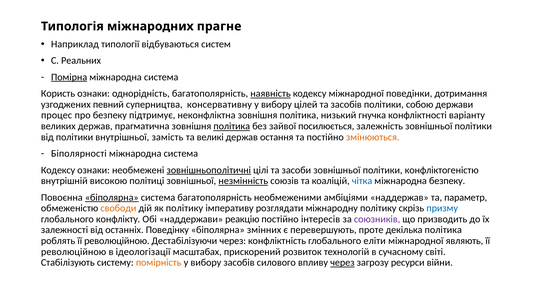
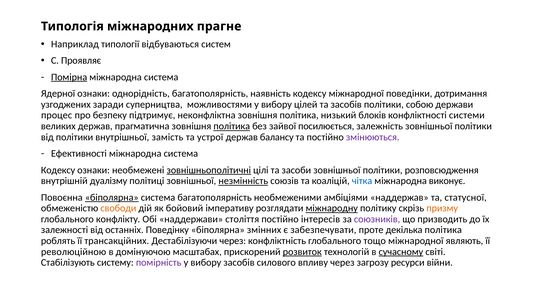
Реальних: Реальних -> Проявляє (81, 61)
Користь: Користь -> Ядерної (58, 94)
наявність underline: present -> none (271, 94)
певний: певний -> заради (108, 104)
консервативну: консервативну -> можливостями (220, 104)
гнучка: гнучка -> блоків (372, 115)
варіанту: варіанту -> системи (467, 115)
великі: великі -> устрої (210, 137)
остання: остання -> балансу (277, 137)
змінюються colour: orange -> purple (373, 137)
Біполярності: Біполярності -> Ефективності (79, 154)
конфліктогеністю: конфліктогеністю -> розповсюдження (442, 170)
високою: високою -> дуалізму (109, 181)
міжнародна безпеку: безпеку -> виконує (447, 181)
параметр: параметр -> статусної (466, 197)
як політику: політику -> бойовий (185, 208)
міжнародну underline: none -> present (332, 208)
призму colour: blue -> orange (442, 208)
реакцію: реакцію -> століття (242, 219)
перевершують: перевершують -> забезпечувати (323, 230)
роблять її революційною: революційною -> трансакційних (117, 241)
еліти: еліти -> тощо (375, 241)
ідеологізації: ідеологізації -> домінуючою (143, 252)
розвиток underline: none -> present (302, 252)
сучасному underline: none -> present (401, 252)
помірність colour: orange -> purple (159, 263)
через underline: present -> none (342, 263)
